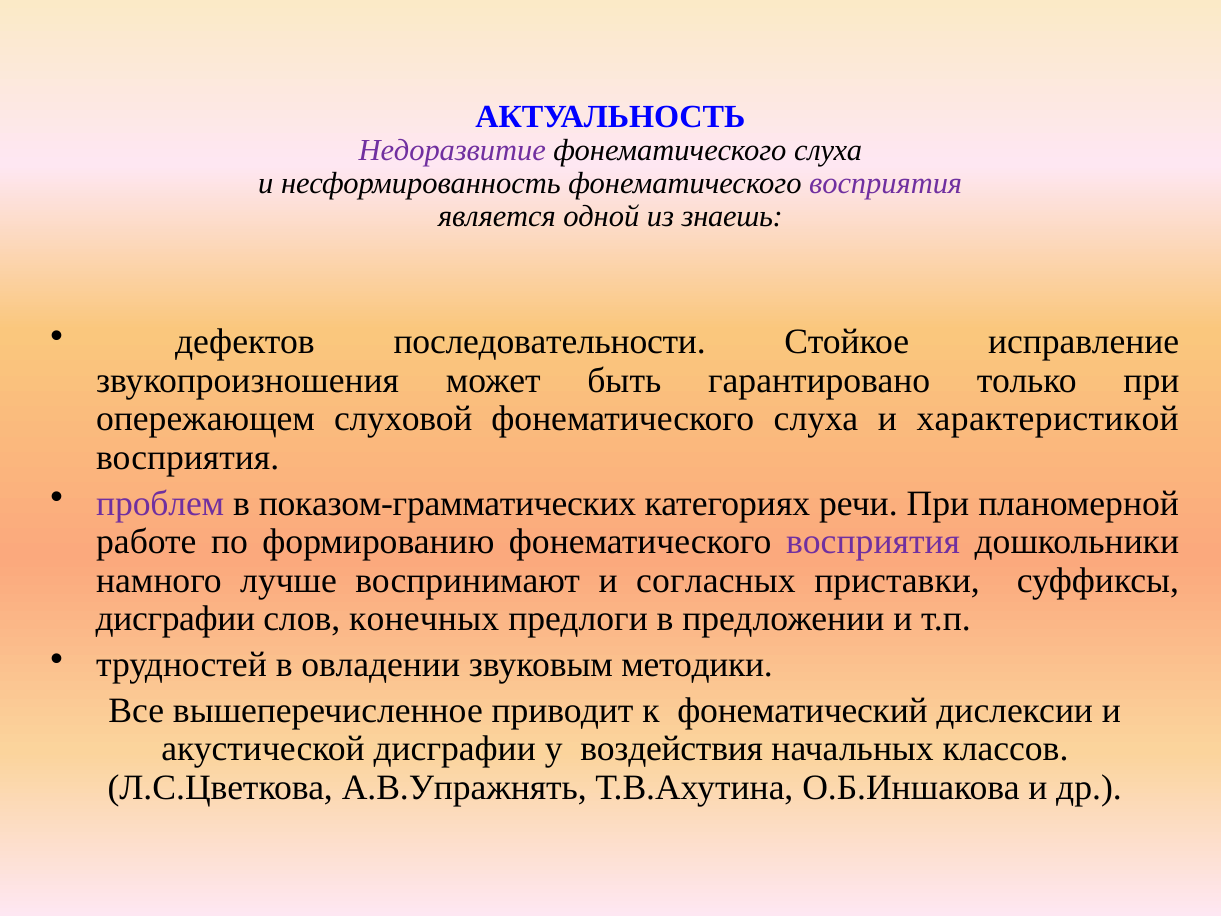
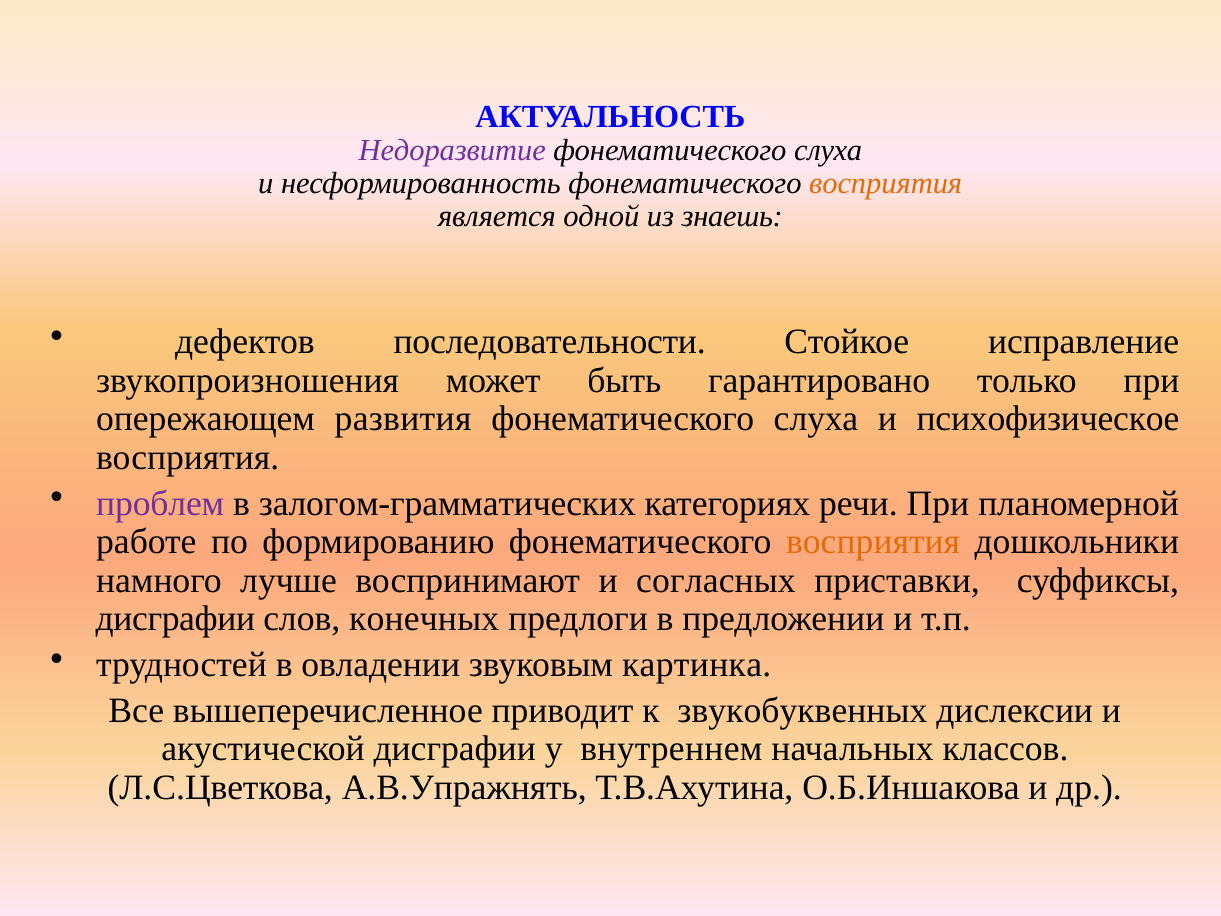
восприятия colour: purple -> orange (886, 183)
слуховой: слуховой -> развития (403, 419)
характеристикой: характеристикой -> психофизическое (1048, 419)
показом-грамматических: показом-грамматических -> залогом-грамматических (447, 503)
восприятия colour: purple -> orange (873, 542)
методики: методики -> картинка (697, 664)
фонематический: фонематический -> звукобуквенных (802, 710)
воздействия: воздействия -> внутреннем (671, 749)
